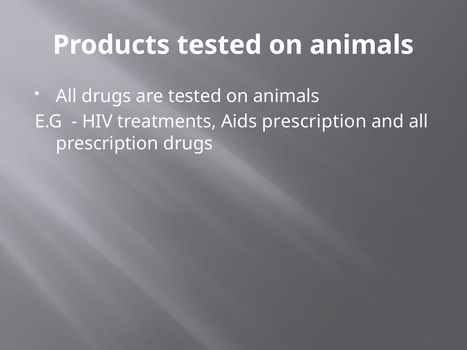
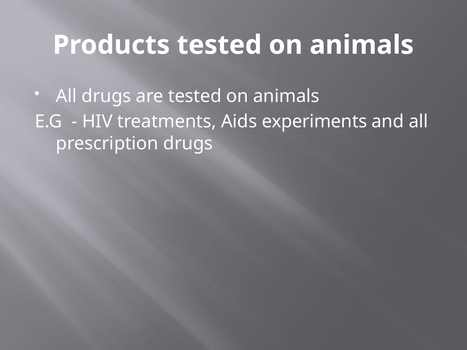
Aids prescription: prescription -> experiments (314, 122)
